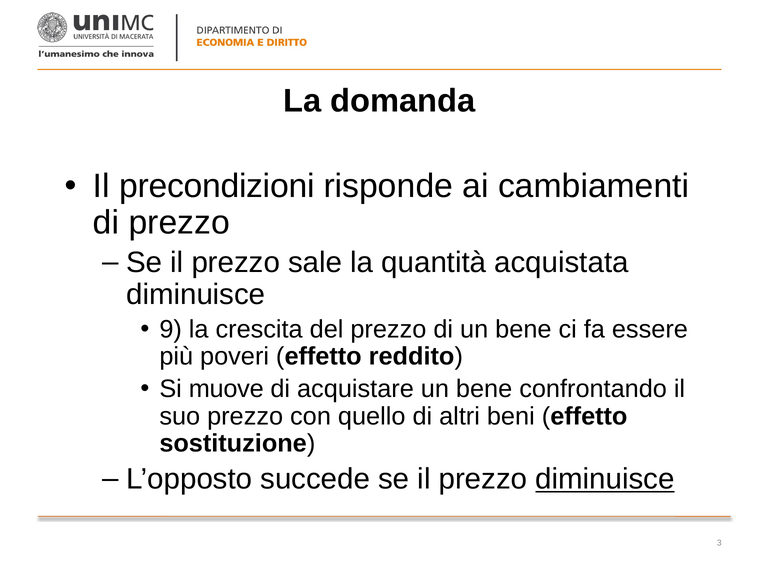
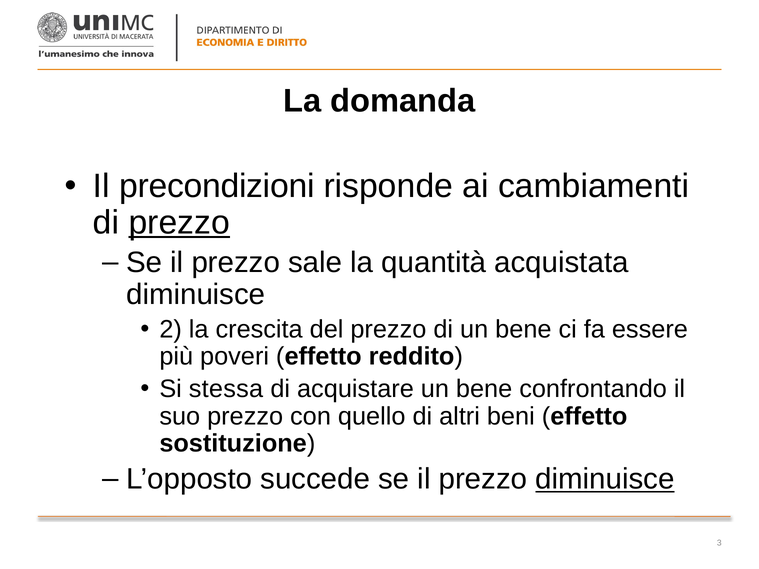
prezzo underline: none -> present (179, 223)
9: 9 -> 2 (171, 329)
muove: muove -> stessa (226, 389)
